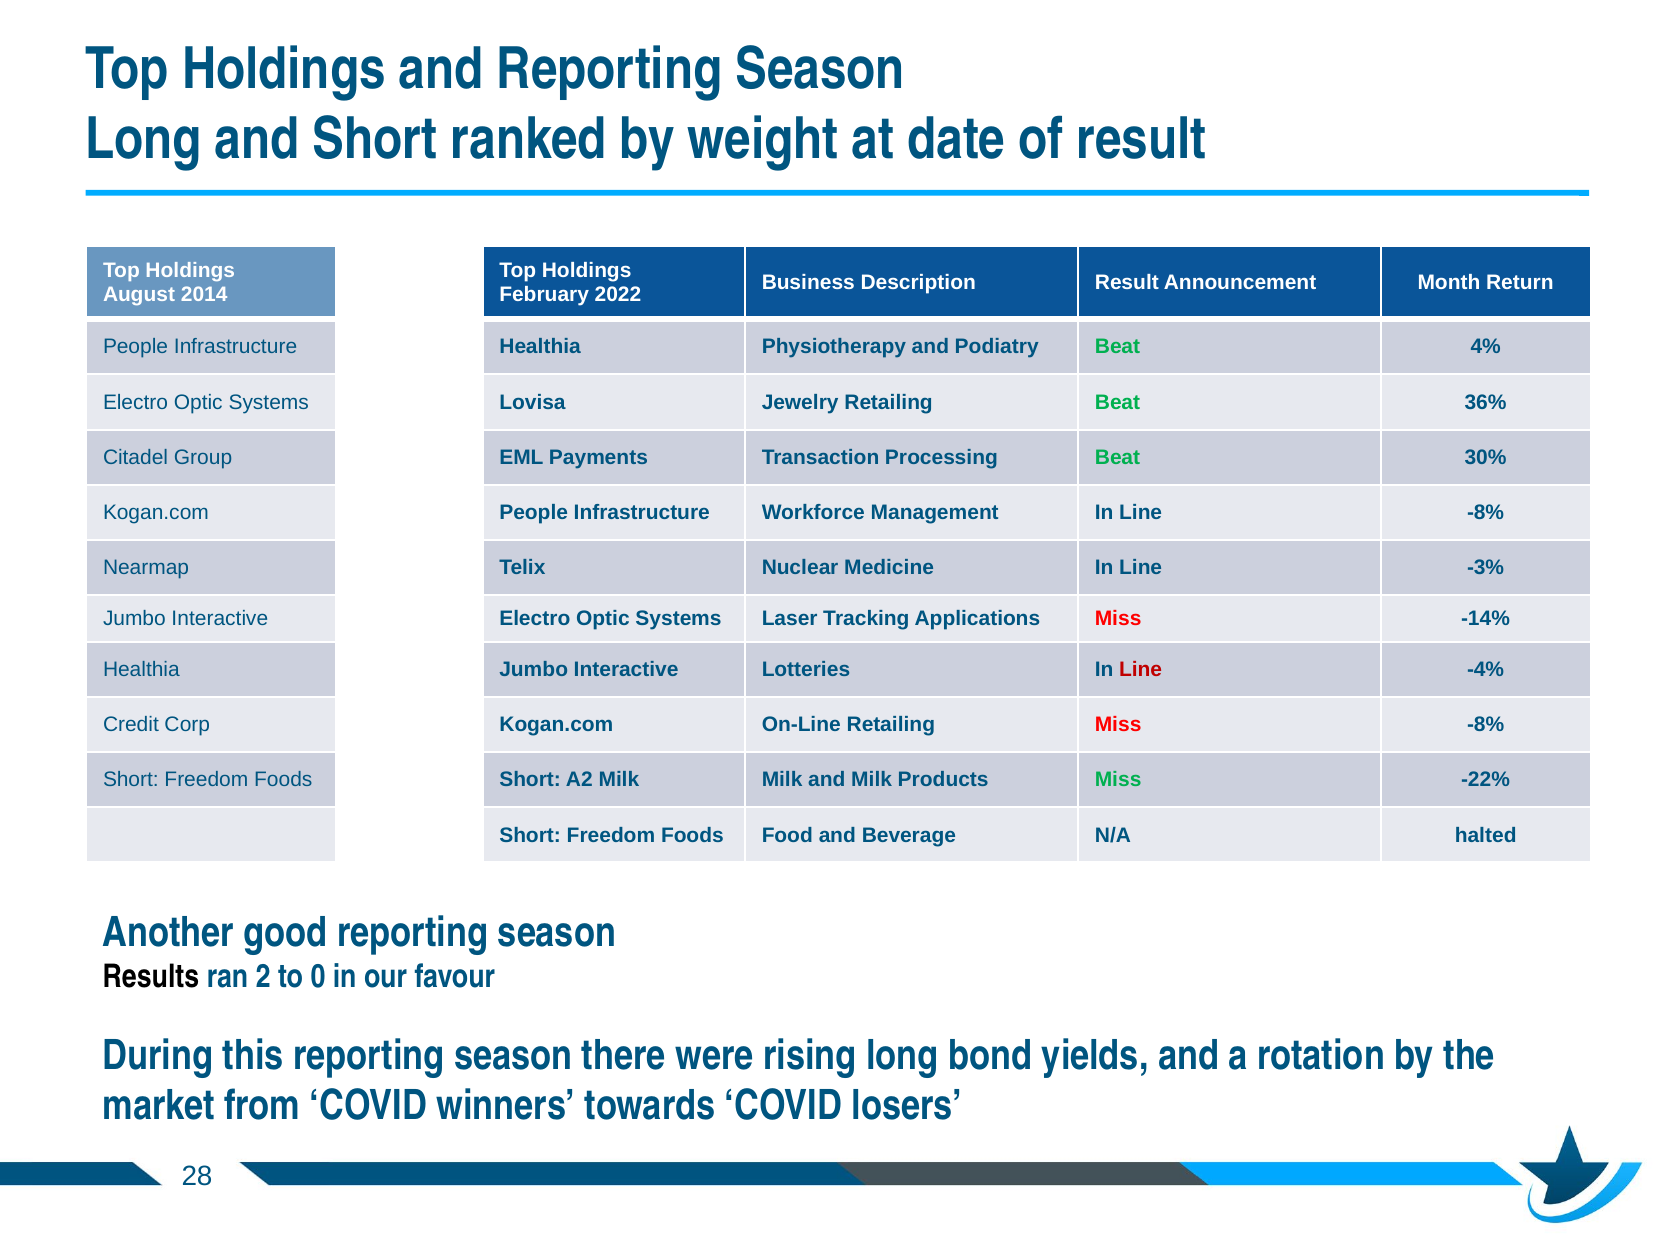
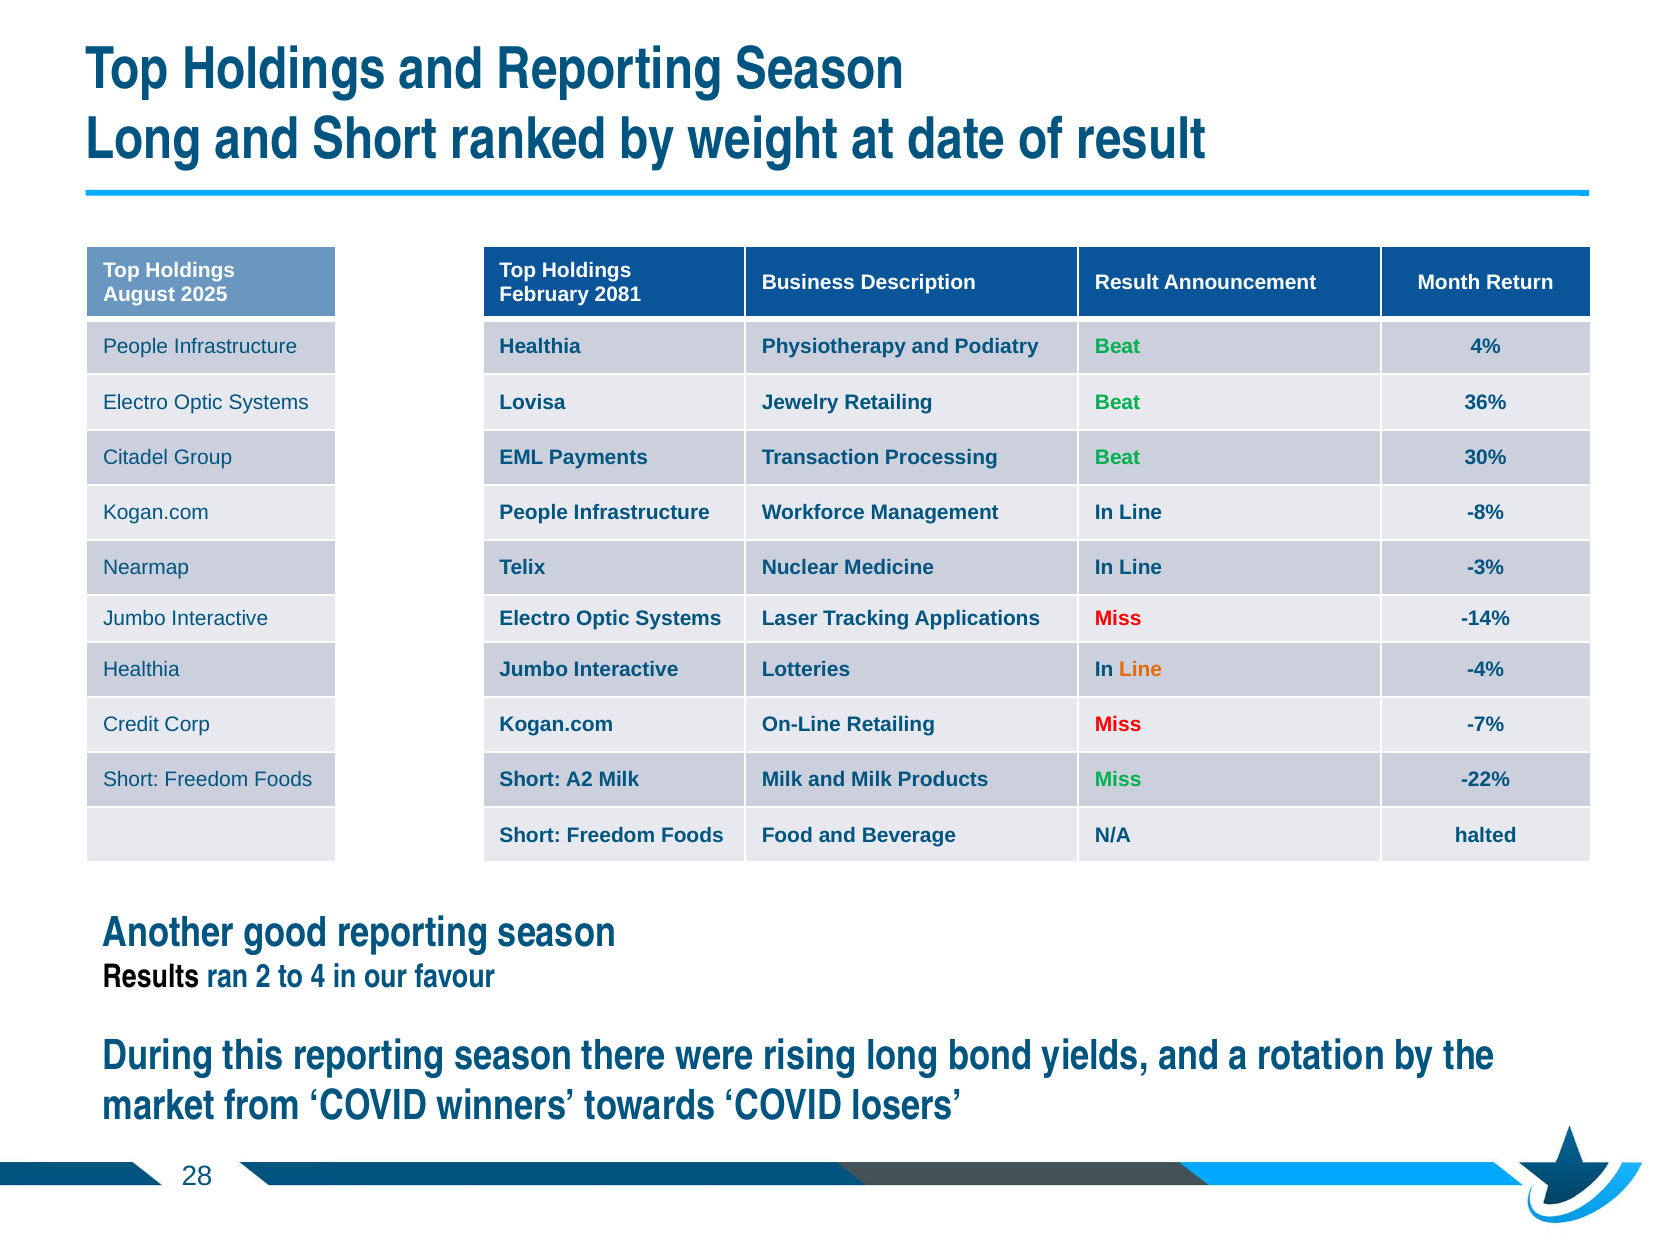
2014: 2014 -> 2025 (204, 294)
2022: 2022 -> 2081 (618, 294)
Line colour: red -> orange (1141, 670)
Miss -8%: -8% -> -7% (1486, 725)
0: 0 -> 4 (318, 977)
